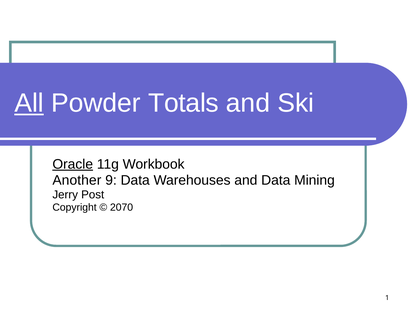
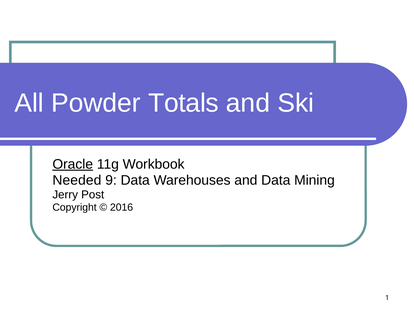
All underline: present -> none (29, 103)
Another: Another -> Needed (77, 180)
2070: 2070 -> 2016 (122, 207)
